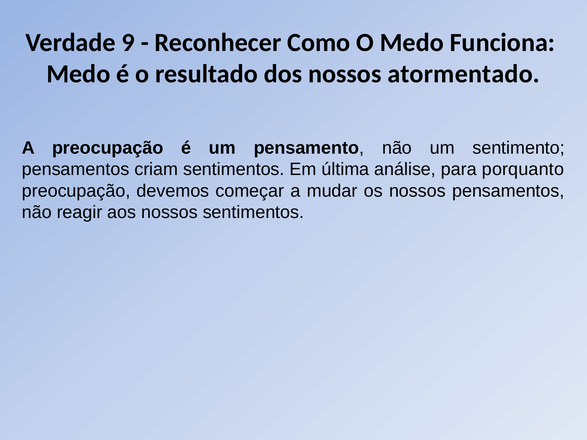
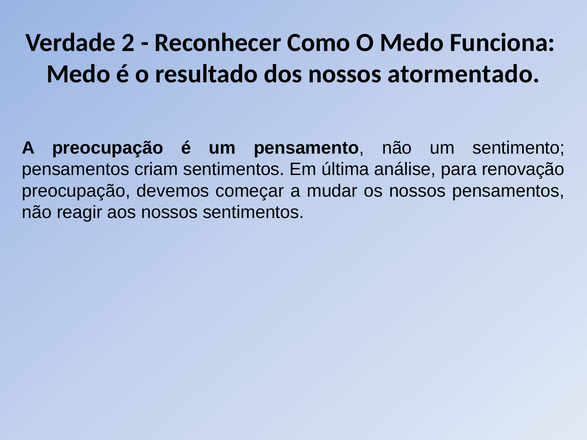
9: 9 -> 2 (128, 43)
porquanto: porquanto -> renovação (523, 169)
